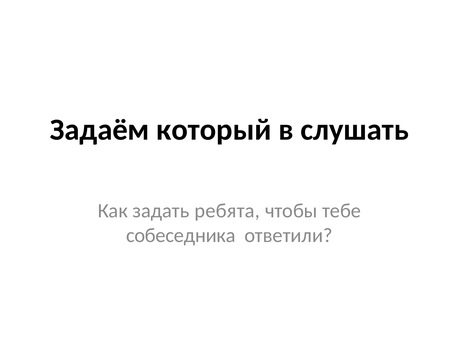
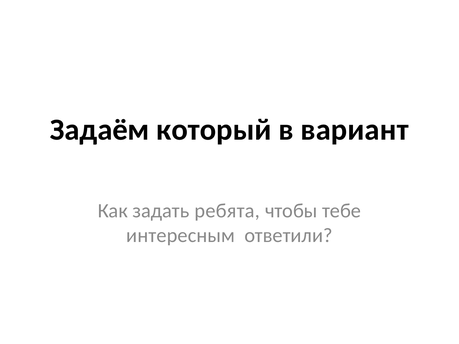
слушать: слушать -> вариант (355, 130)
собеседника: собеседника -> интересным (181, 236)
